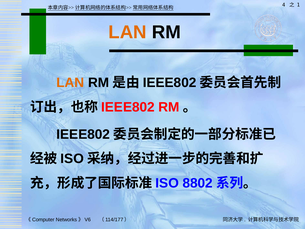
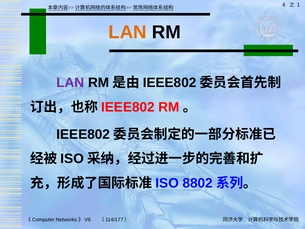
LAN colour: orange -> purple (70, 83)
